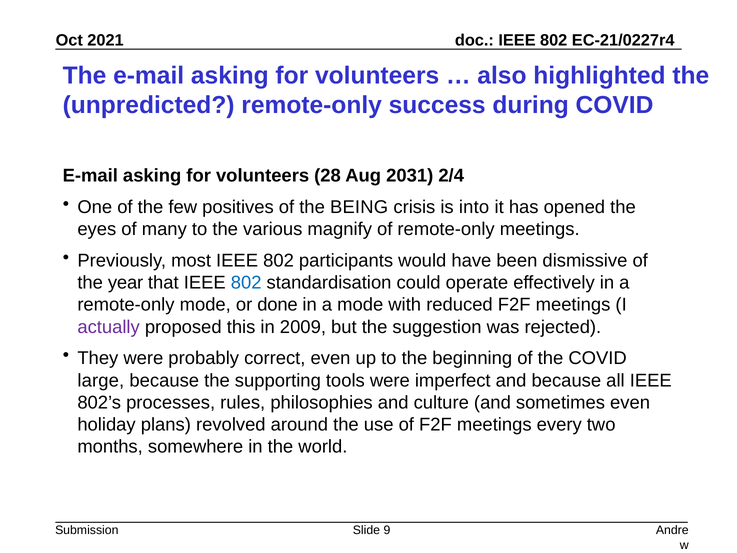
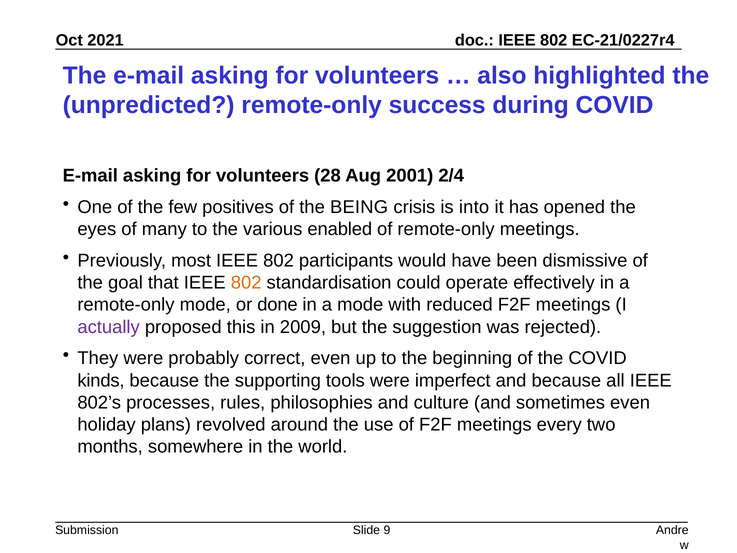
2031: 2031 -> 2001 (410, 176)
magnify: magnify -> enabled (340, 229)
year: year -> goal (125, 283)
802 colour: blue -> orange (246, 283)
large: large -> kinds (101, 380)
